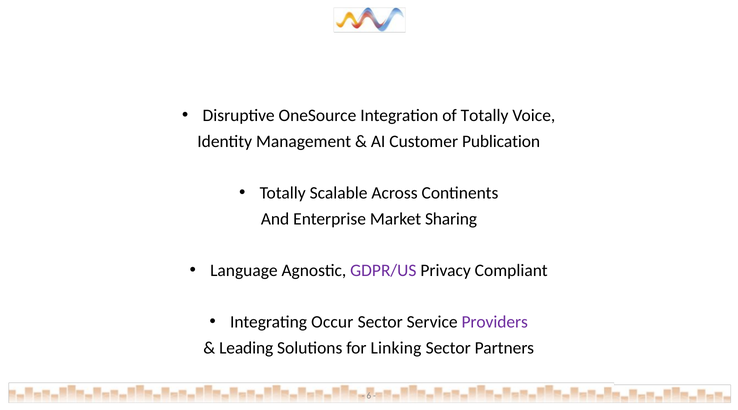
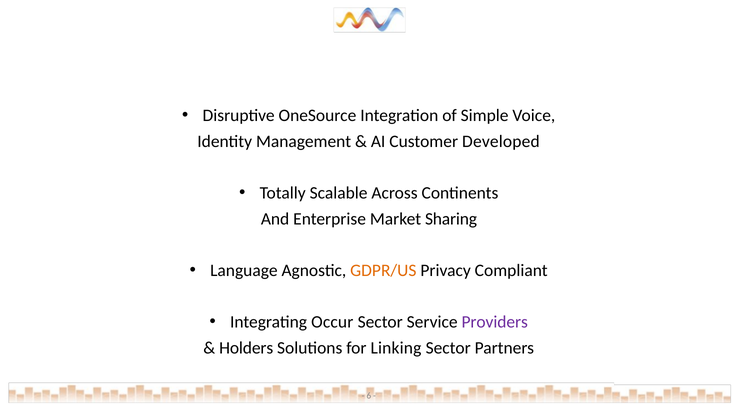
of Totally: Totally -> Simple (485, 116)
Publication: Publication -> Developed (501, 141)
GDPR/US colour: purple -> orange (383, 270)
Leading: Leading -> Holders (246, 348)
